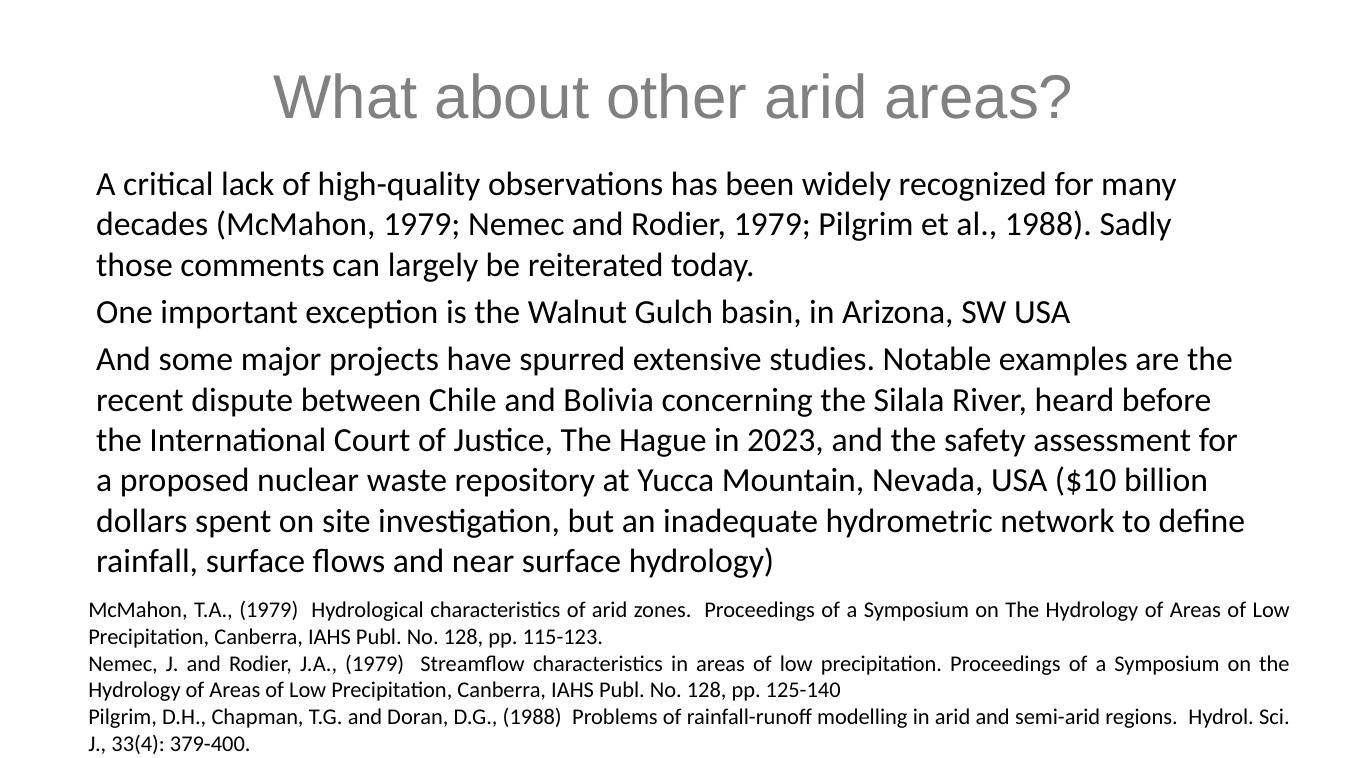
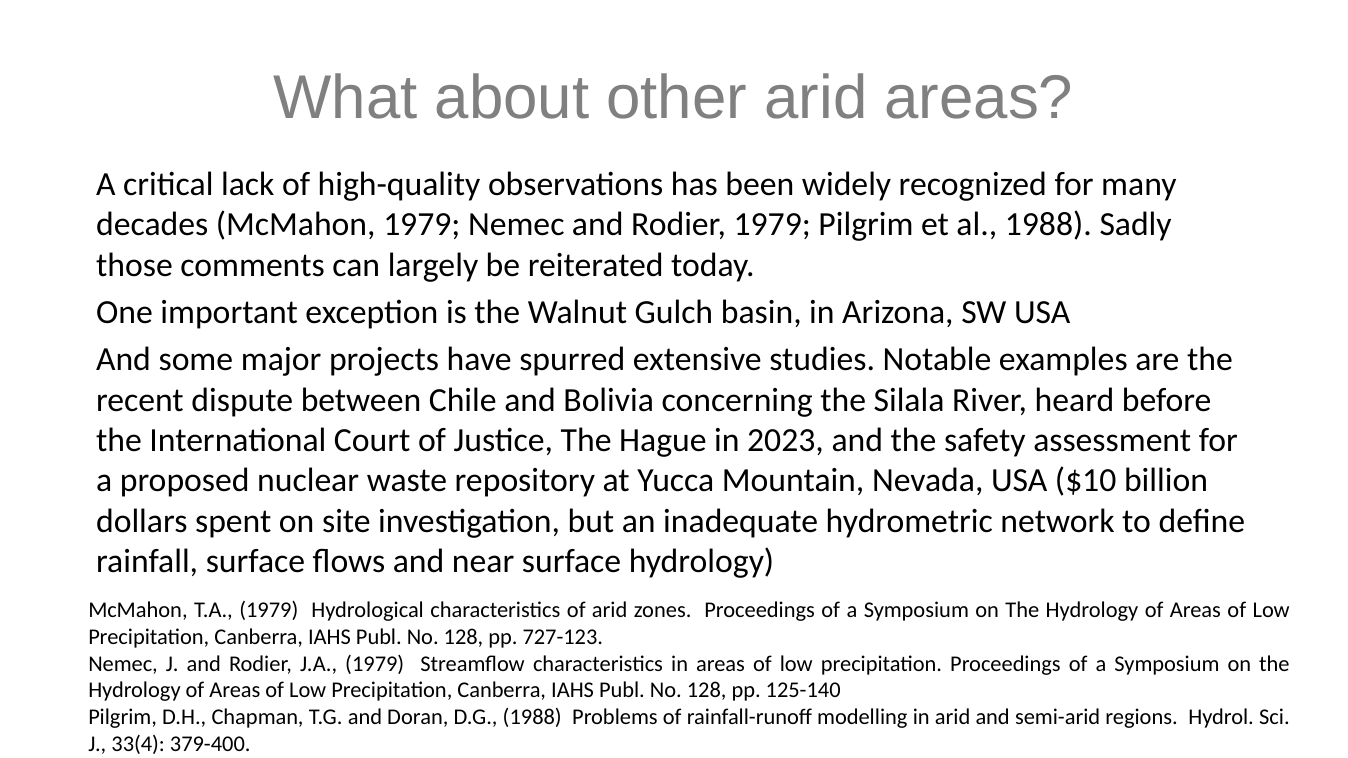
115-123: 115-123 -> 727-123 (563, 637)
